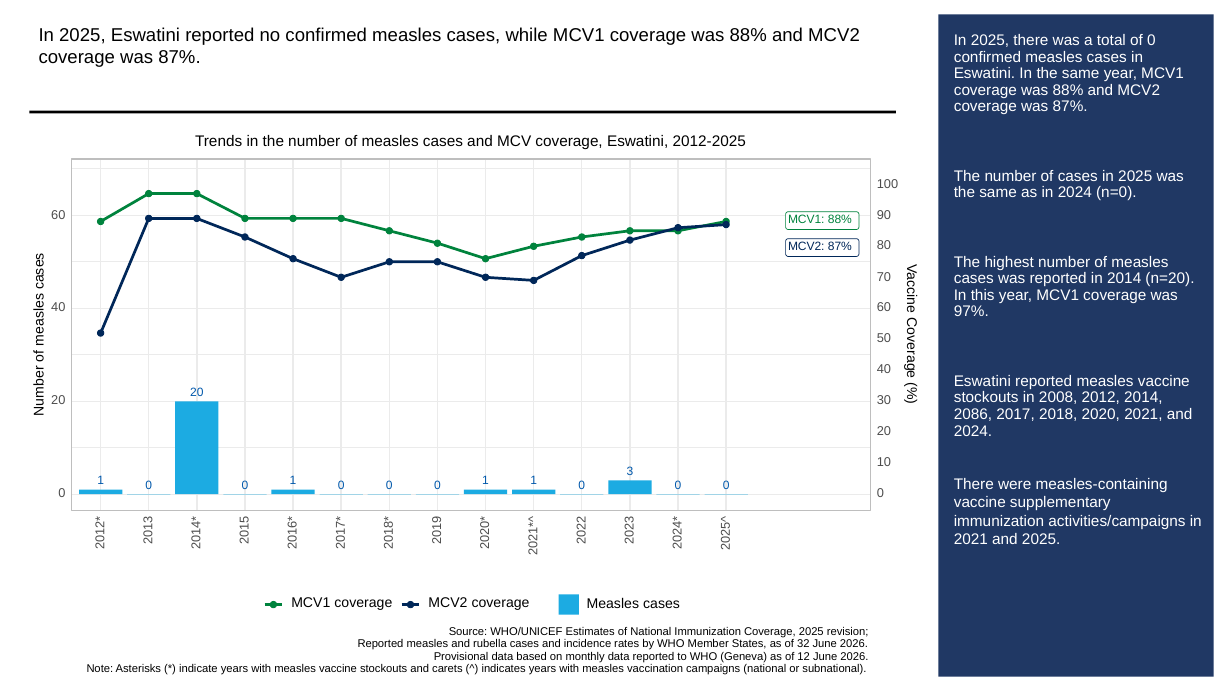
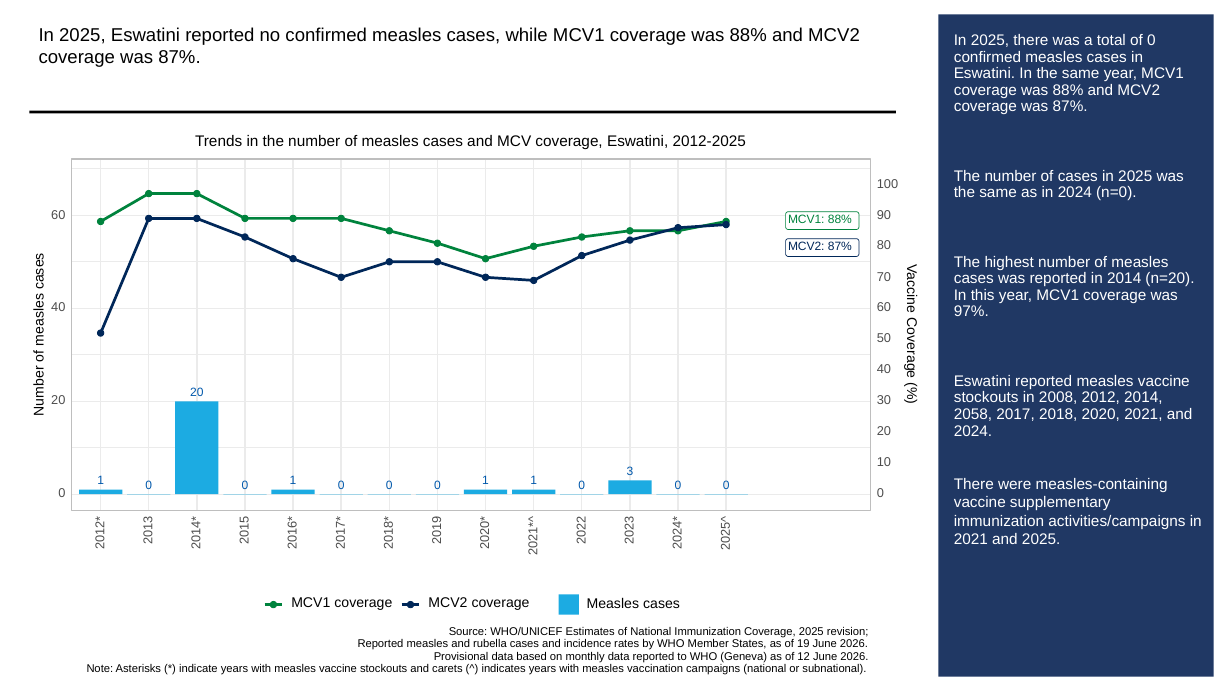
2086: 2086 -> 2058 (973, 415)
32: 32 -> 19 (803, 645)
